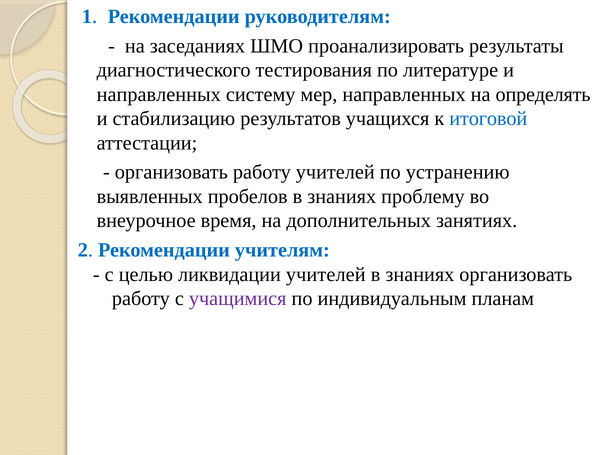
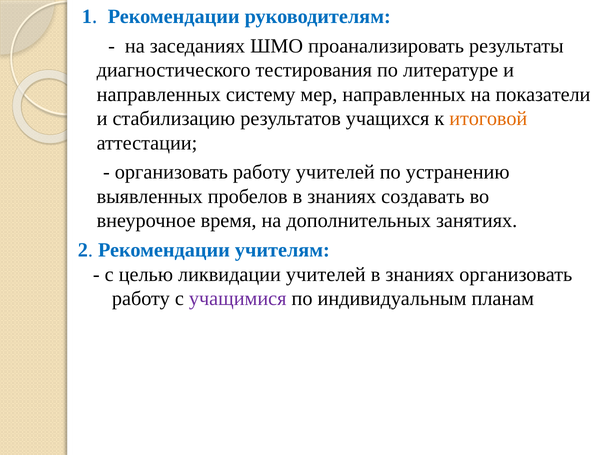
определять: определять -> показатели (543, 94)
итоговой colour: blue -> orange (488, 119)
проблему: проблему -> создавать (423, 197)
